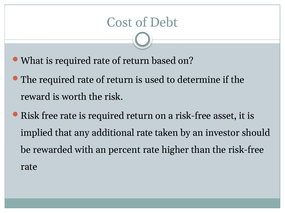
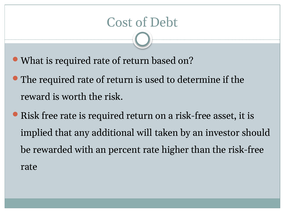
additional rate: rate -> will (145, 133)
